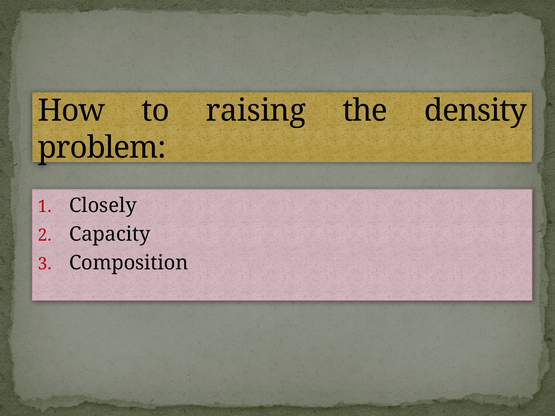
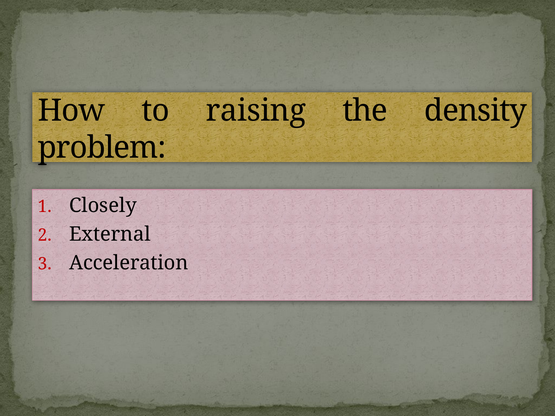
Capacity: Capacity -> External (110, 234)
Composition: Composition -> Acceleration (129, 263)
